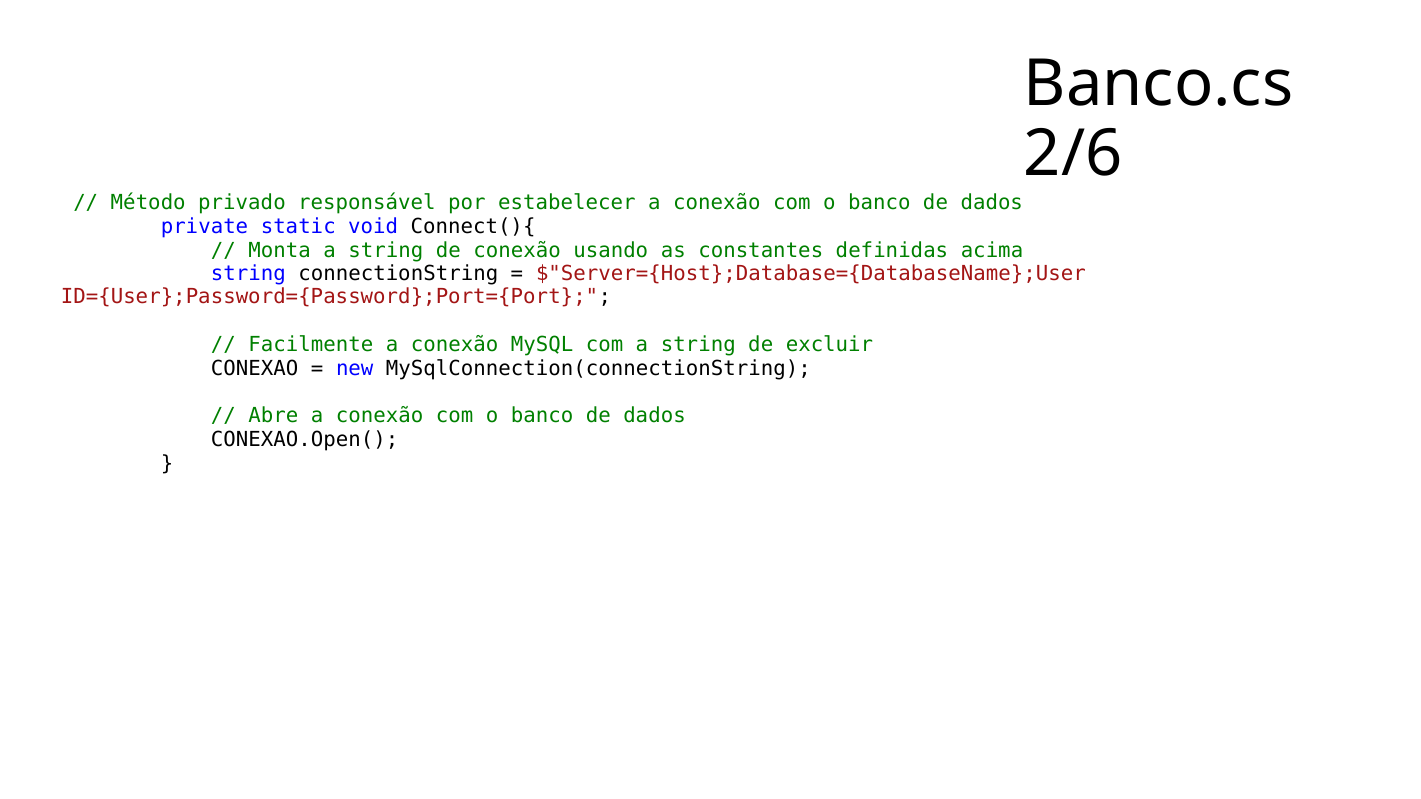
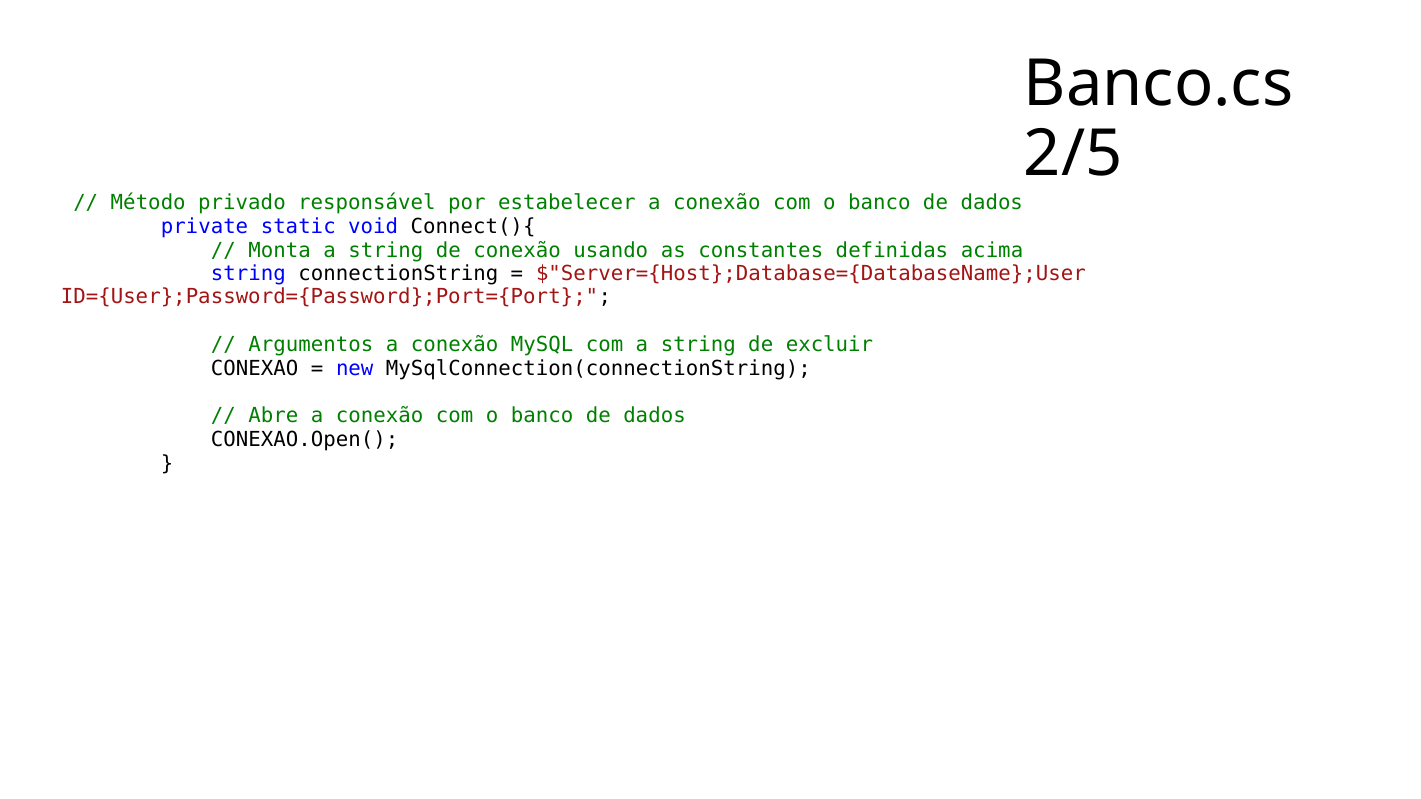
2/6: 2/6 -> 2/5 (1073, 155)
Facilmente: Facilmente -> Argumentos (311, 345)
